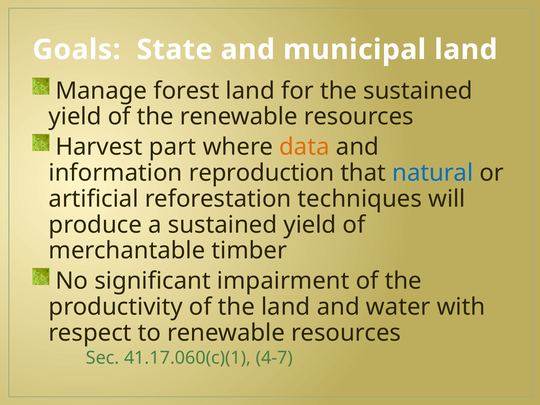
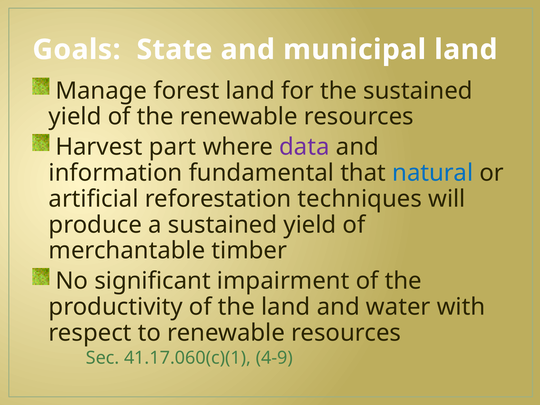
data colour: orange -> purple (304, 147)
reproduction: reproduction -> fundamental (261, 173)
4-7: 4-7 -> 4-9 (274, 358)
